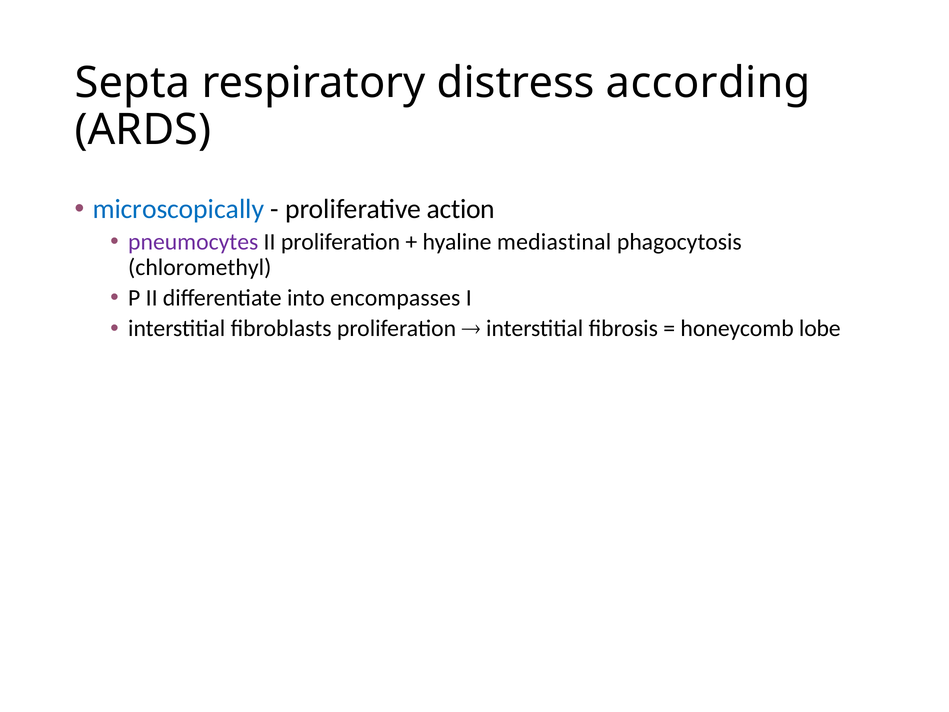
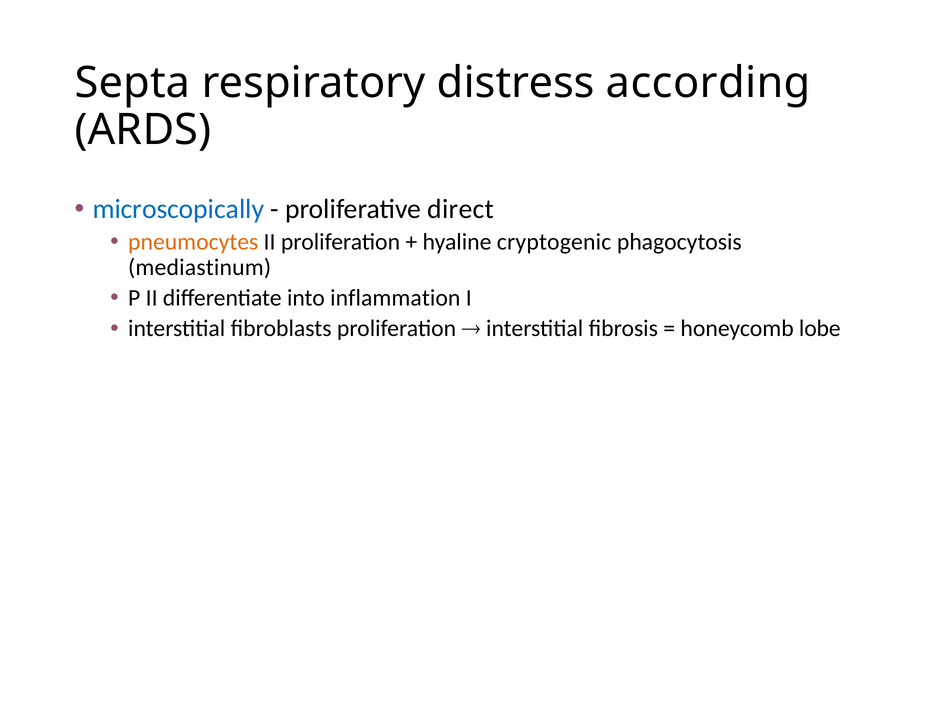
action: action -> direct (461, 209)
pneumocytes colour: purple -> orange (193, 242)
mediastinal: mediastinal -> cryptogenic (554, 242)
chloromethyl: chloromethyl -> mediastinum (200, 267)
encompasses: encompasses -> inflammation (395, 298)
